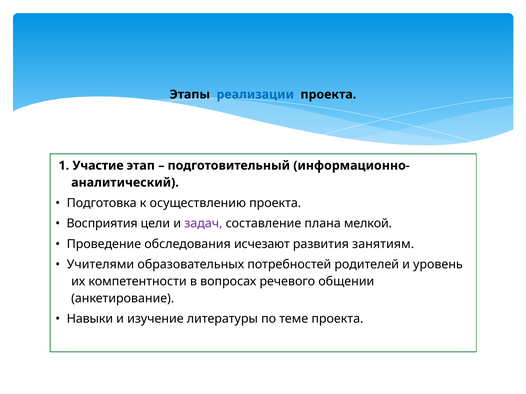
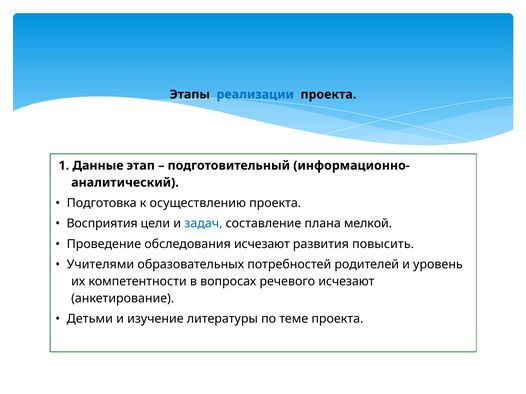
Участие: Участие -> Данные (98, 166)
задач colour: purple -> blue (203, 224)
занятиям: занятиям -> повысить (383, 244)
речевого общении: общении -> исчезают (346, 282)
Навыки: Навыки -> Детьми (90, 319)
